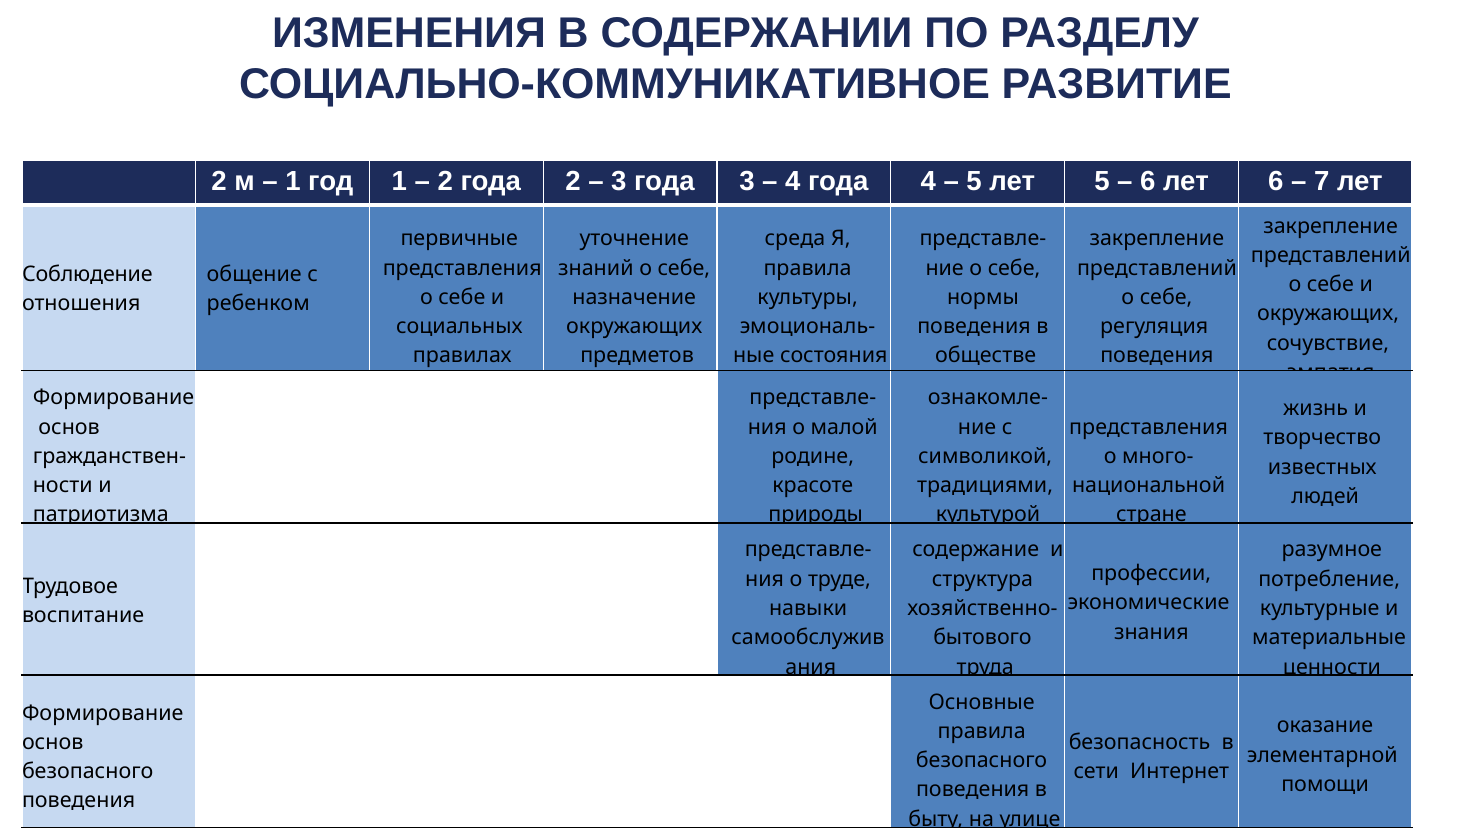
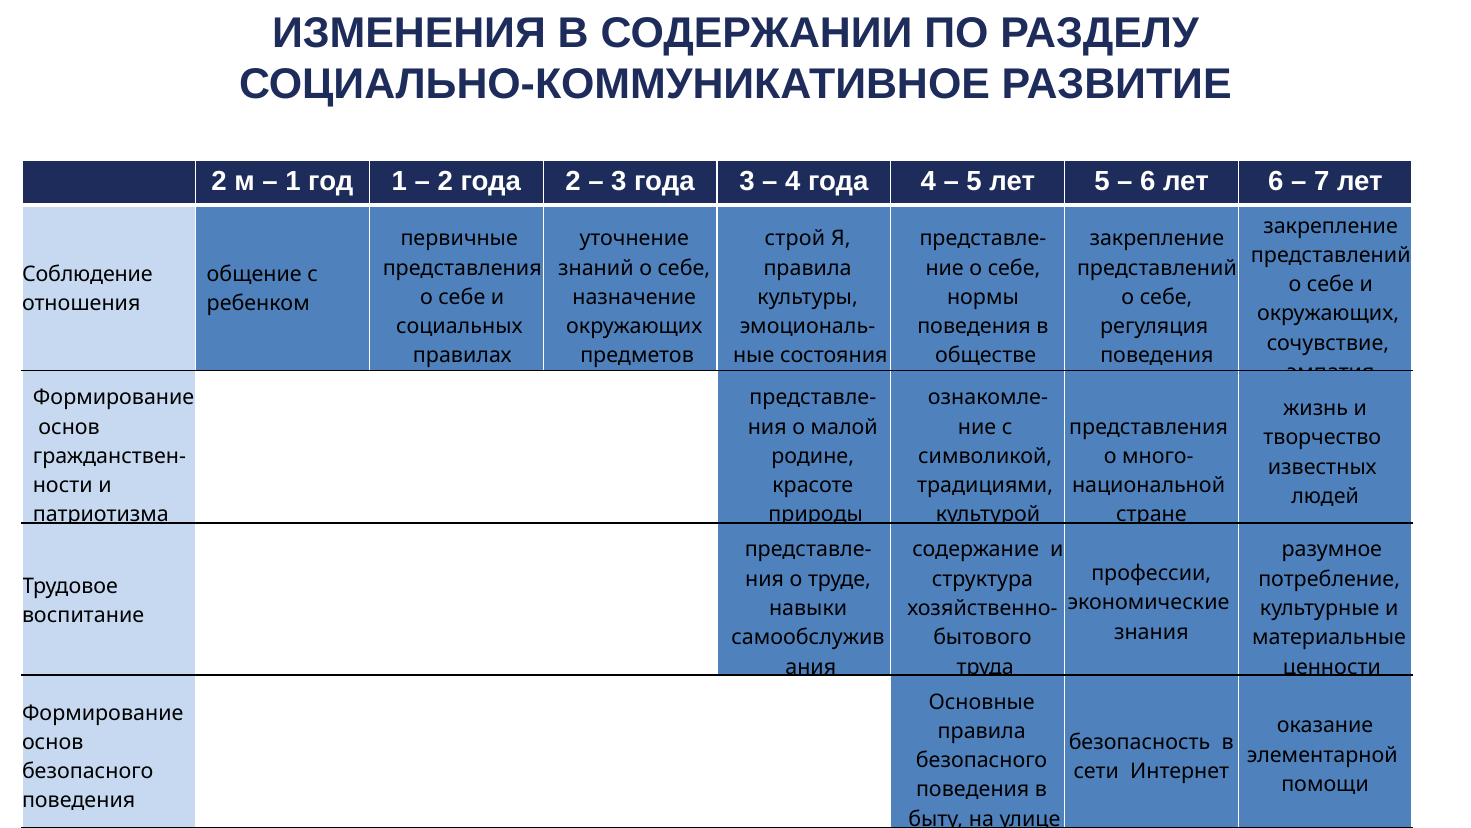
среда: среда -> строй (795, 239)
